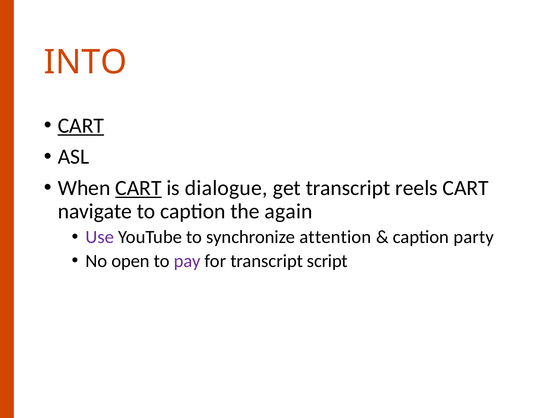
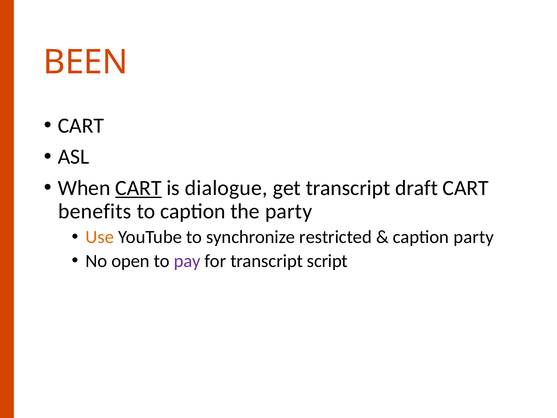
INTO: INTO -> BEEN (86, 62)
CART underline: present -> none (81, 126)
reels: reels -> draft (417, 188)
navigate: navigate -> benefits (95, 211)
the again: again -> party (289, 211)
Use colour: purple -> orange (100, 237)
attention: attention -> restricted (336, 237)
